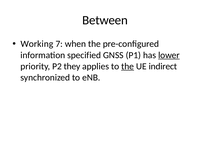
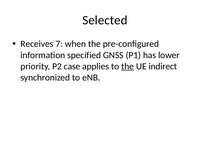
Between: Between -> Selected (105, 20)
Working: Working -> Receives (37, 44)
lower underline: present -> none (169, 55)
they: they -> case (72, 66)
